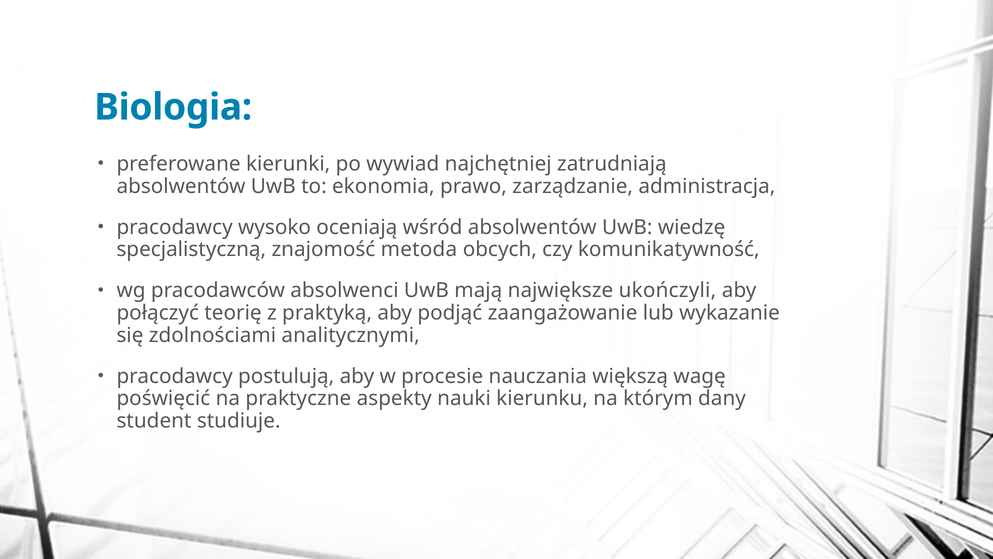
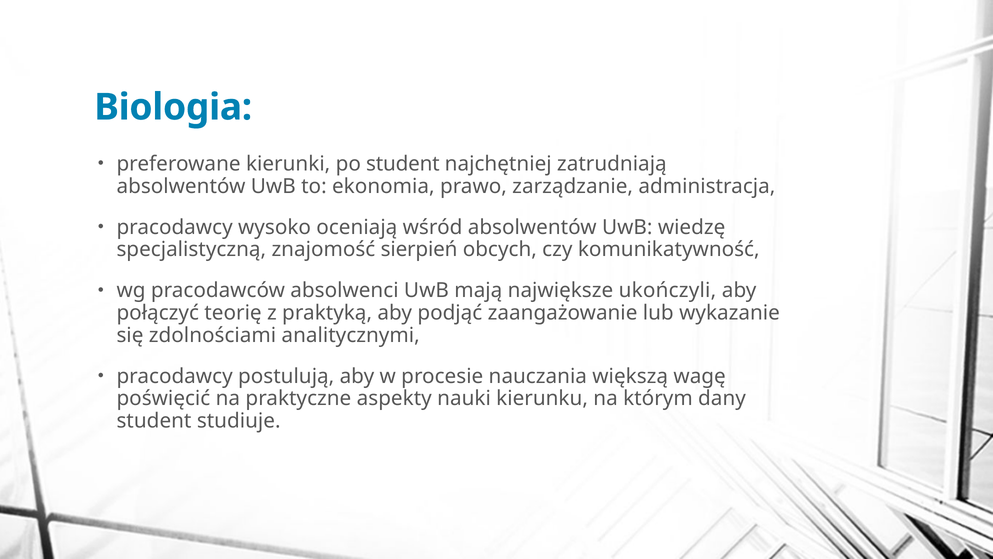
po wywiad: wywiad -> student (403, 164)
metoda: metoda -> sierpień (419, 249)
